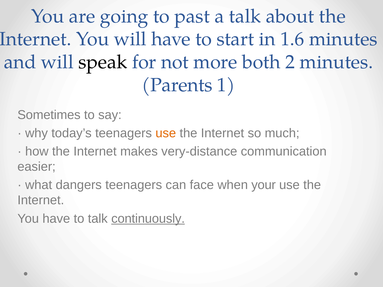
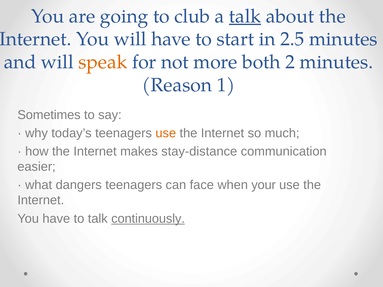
past: past -> club (192, 16)
talk underline: none -> present (245, 16)
1.6: 1.6 -> 2.5 (292, 39)
speak colour: black -> orange (103, 62)
Parents: Parents -> Reason (177, 85)
very-distance: very-distance -> stay-distance (199, 152)
